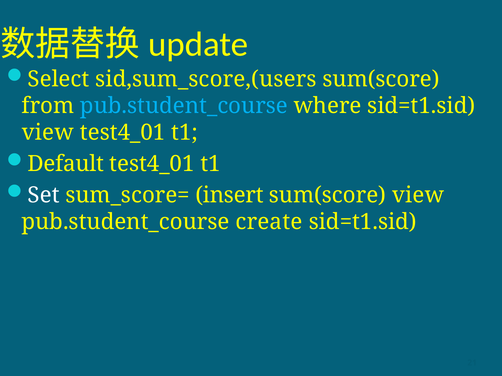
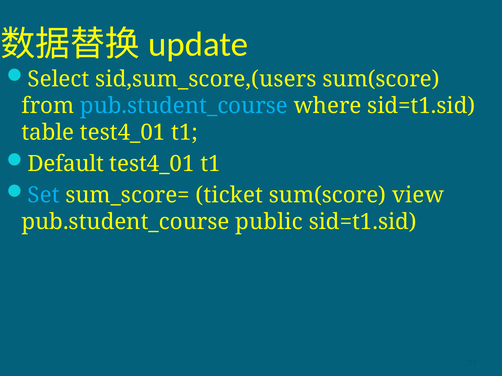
view: view -> table (48, 133)
Set colour: white -> light blue (44, 195)
insert: insert -> ticket (229, 195)
create: create -> public (269, 222)
